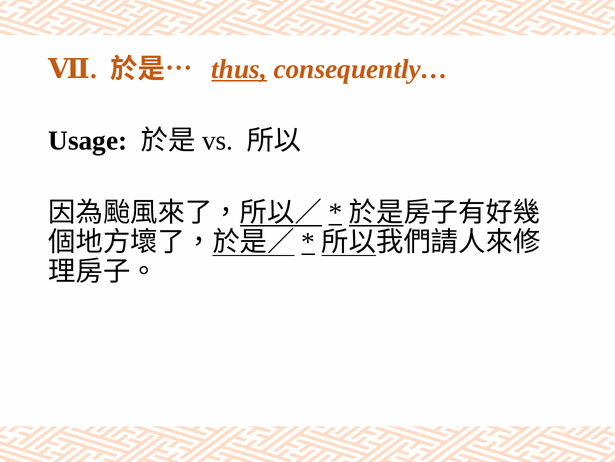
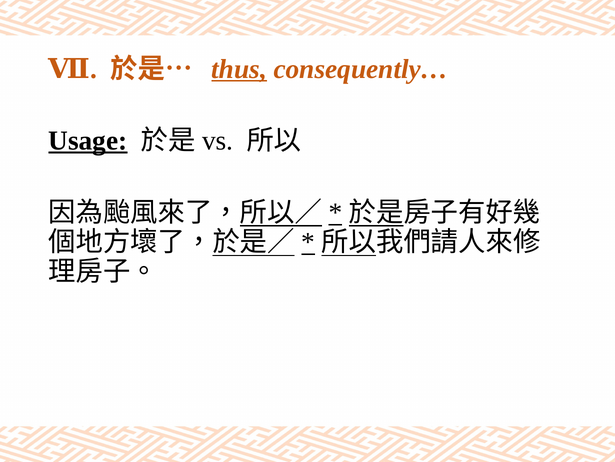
Usage underline: none -> present (88, 140)
